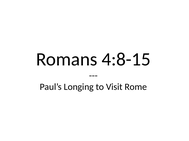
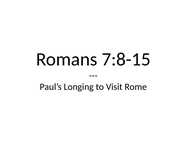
4:8-15: 4:8-15 -> 7:8-15 (126, 60)
